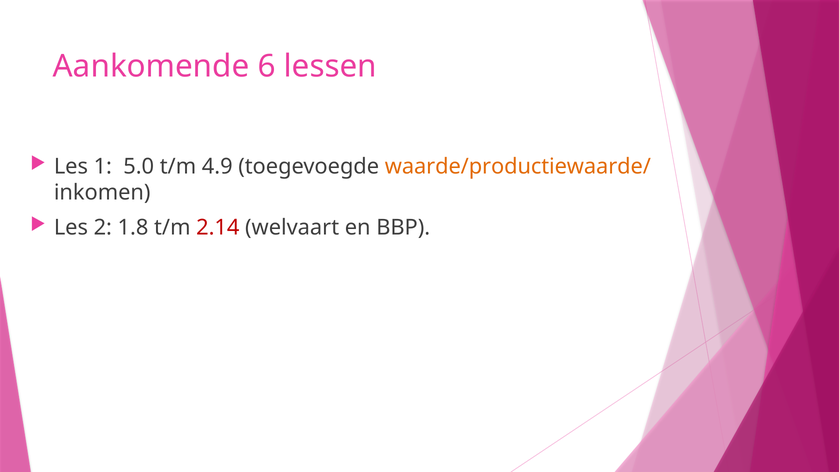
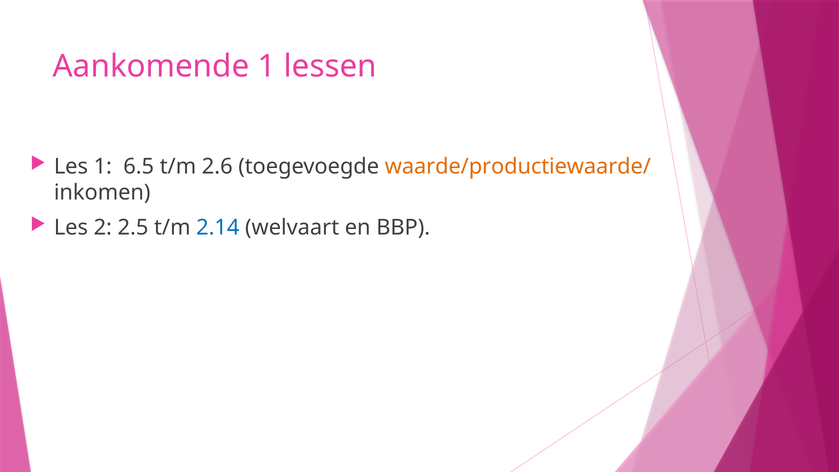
Aankomende 6: 6 -> 1 (267, 66)
5.0: 5.0 -> 6.5 (139, 166)
4.9: 4.9 -> 2.6 (217, 166)
1.8: 1.8 -> 2.5 (133, 228)
2.14 colour: red -> blue (218, 228)
